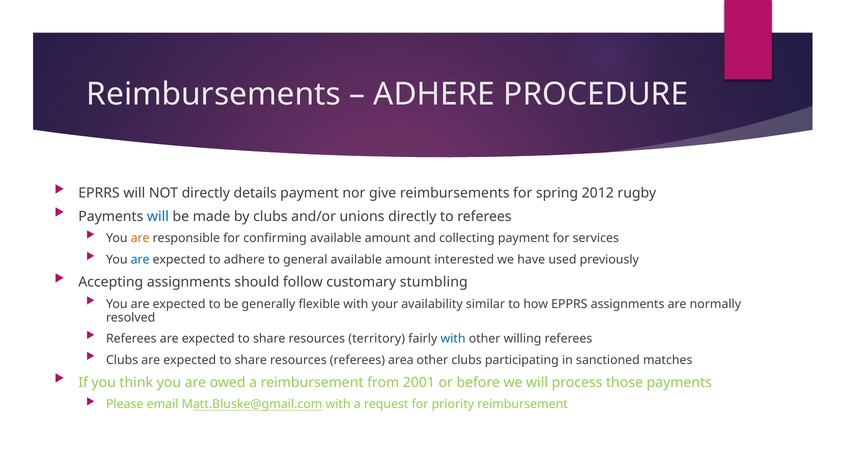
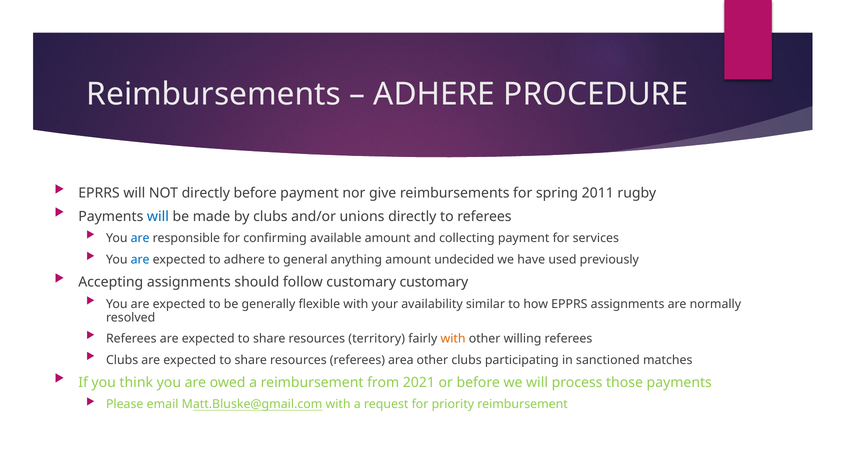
directly details: details -> before (255, 193)
2012: 2012 -> 2011 (598, 193)
are colour: orange -> blue (140, 238)
general available: available -> anything (356, 260)
interested: interested -> undecided (464, 260)
customary stumbling: stumbling -> customary (434, 282)
with colour: blue -> orange (453, 339)
2001: 2001 -> 2021 (419, 382)
